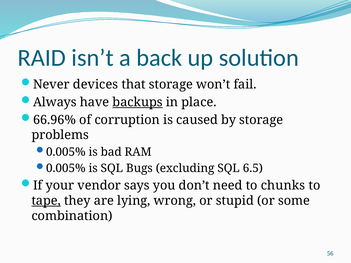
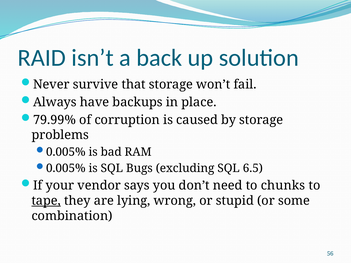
devices: devices -> survive (96, 85)
backups underline: present -> none (138, 102)
66.96%: 66.96% -> 79.99% (54, 120)
